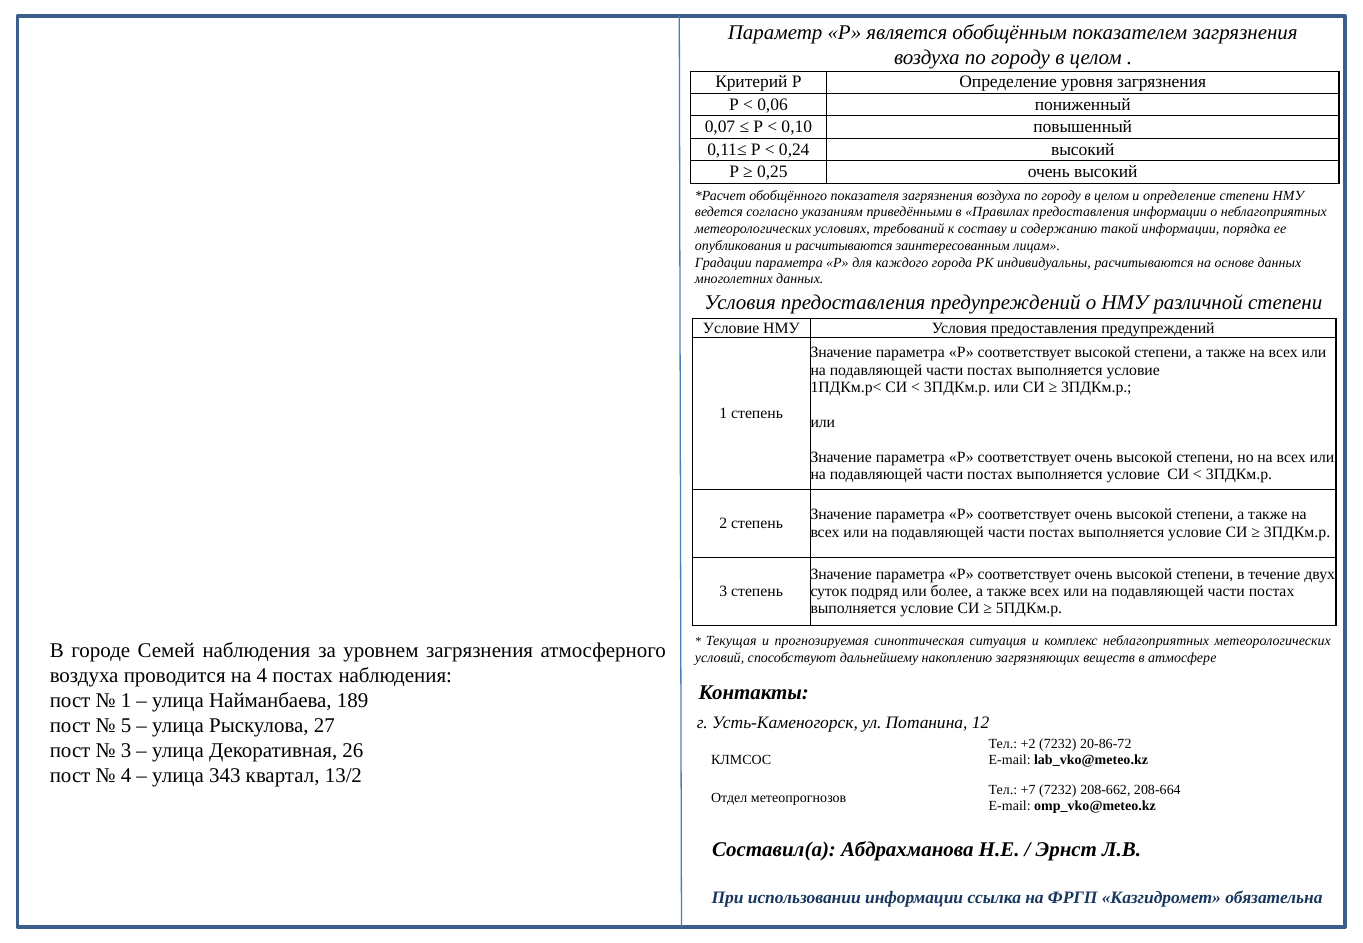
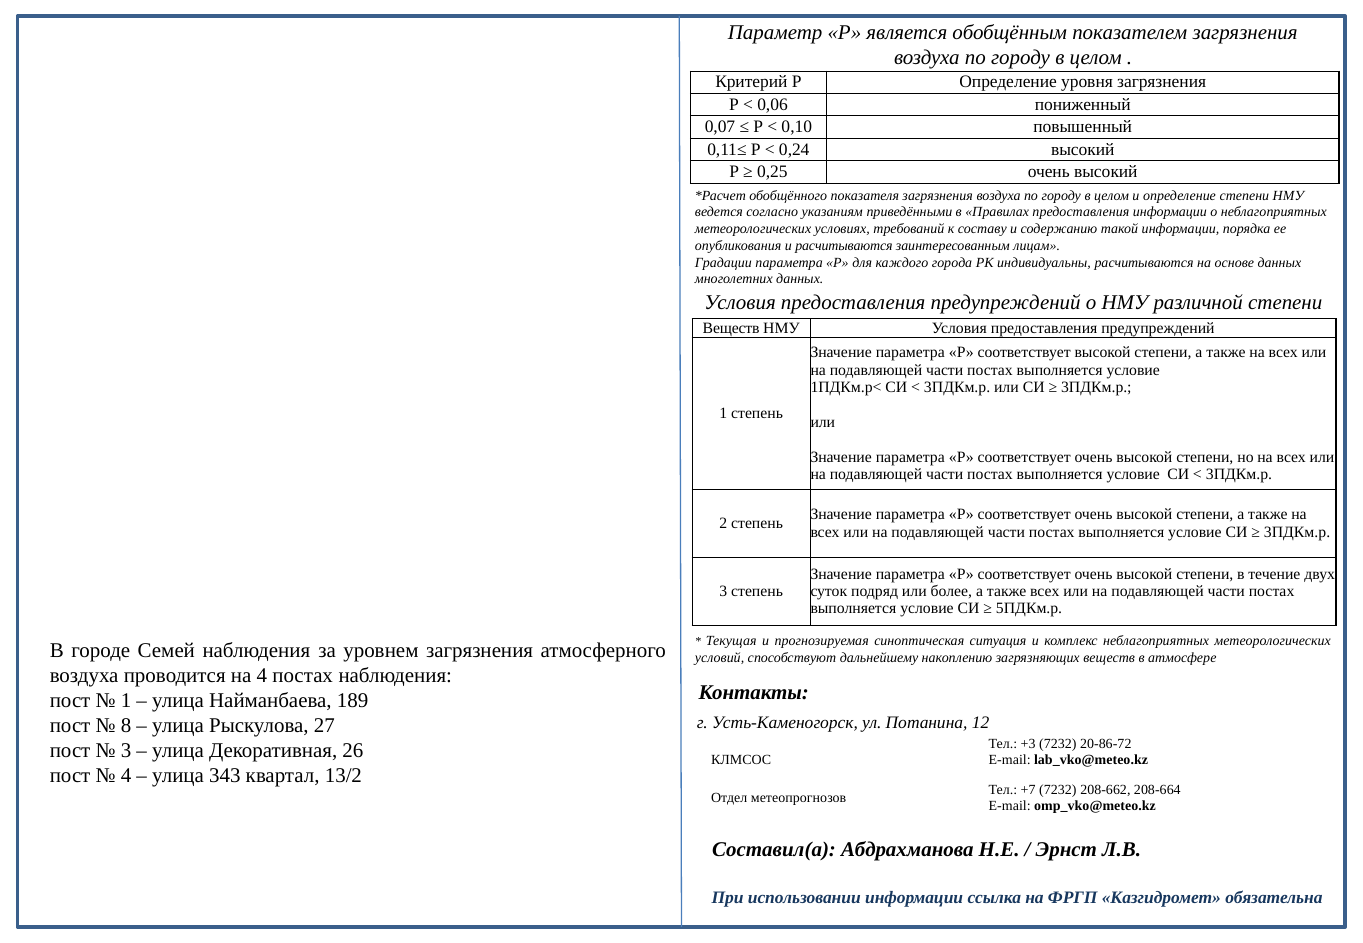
Условие: Условие -> Веществ (731, 329)
5: 5 -> 8 (126, 726)
+2: +2 -> +3 (1028, 745)
